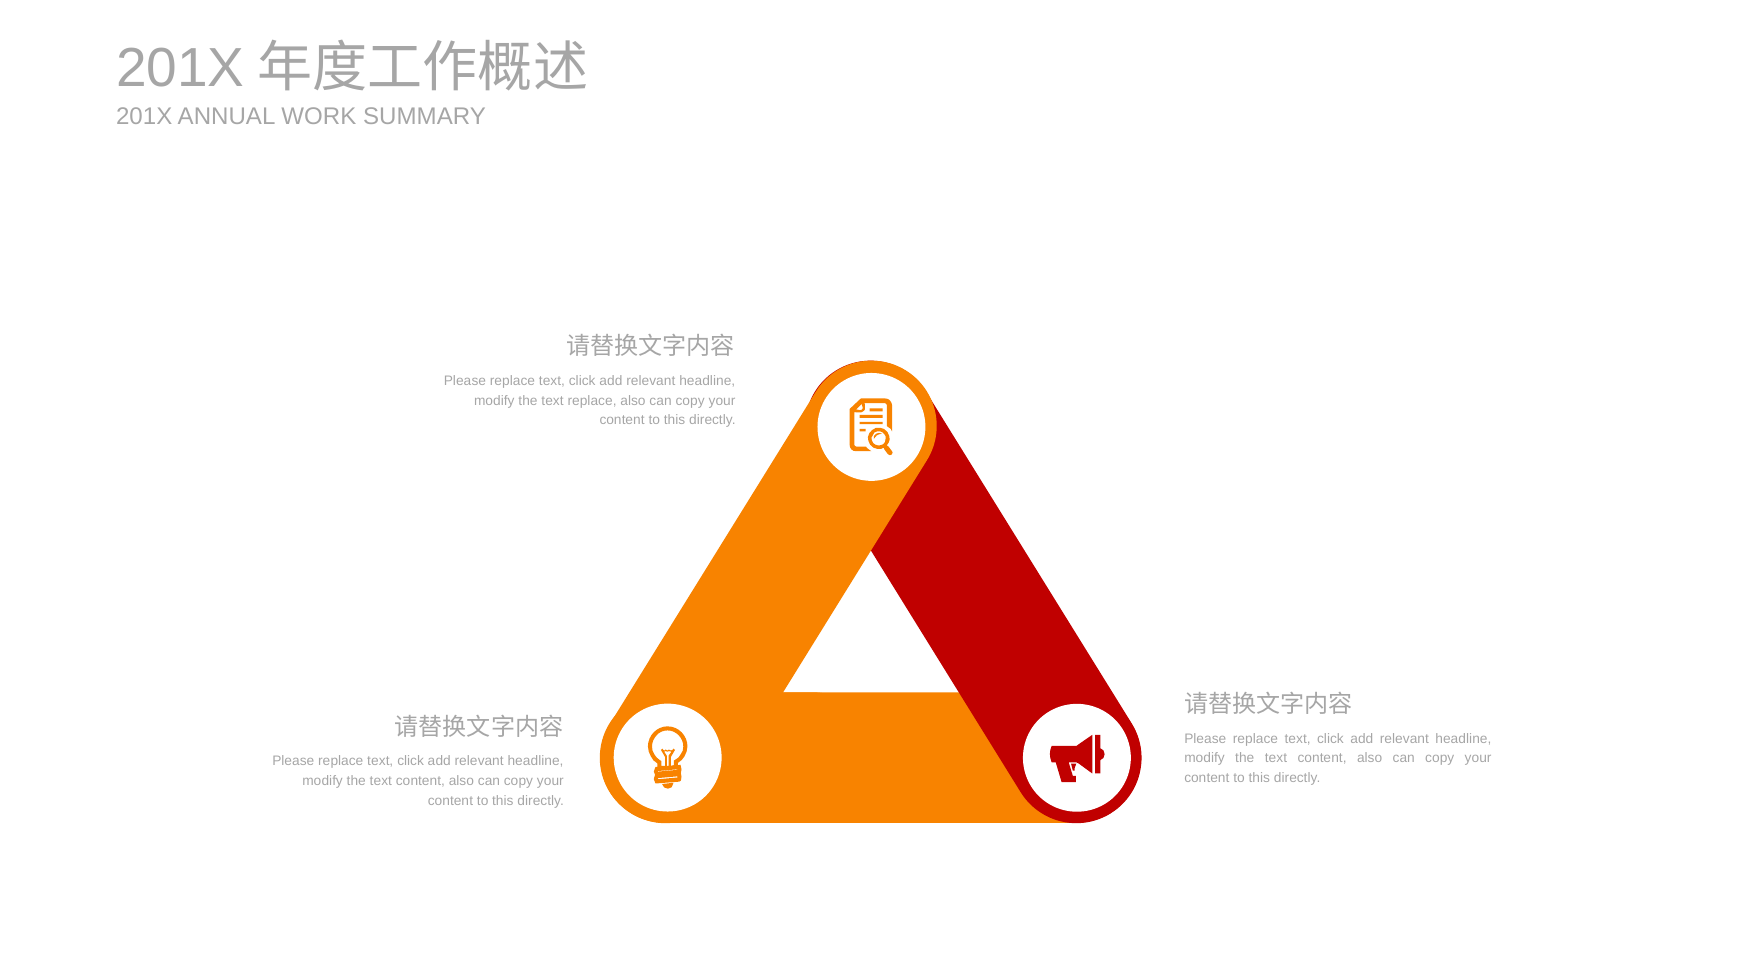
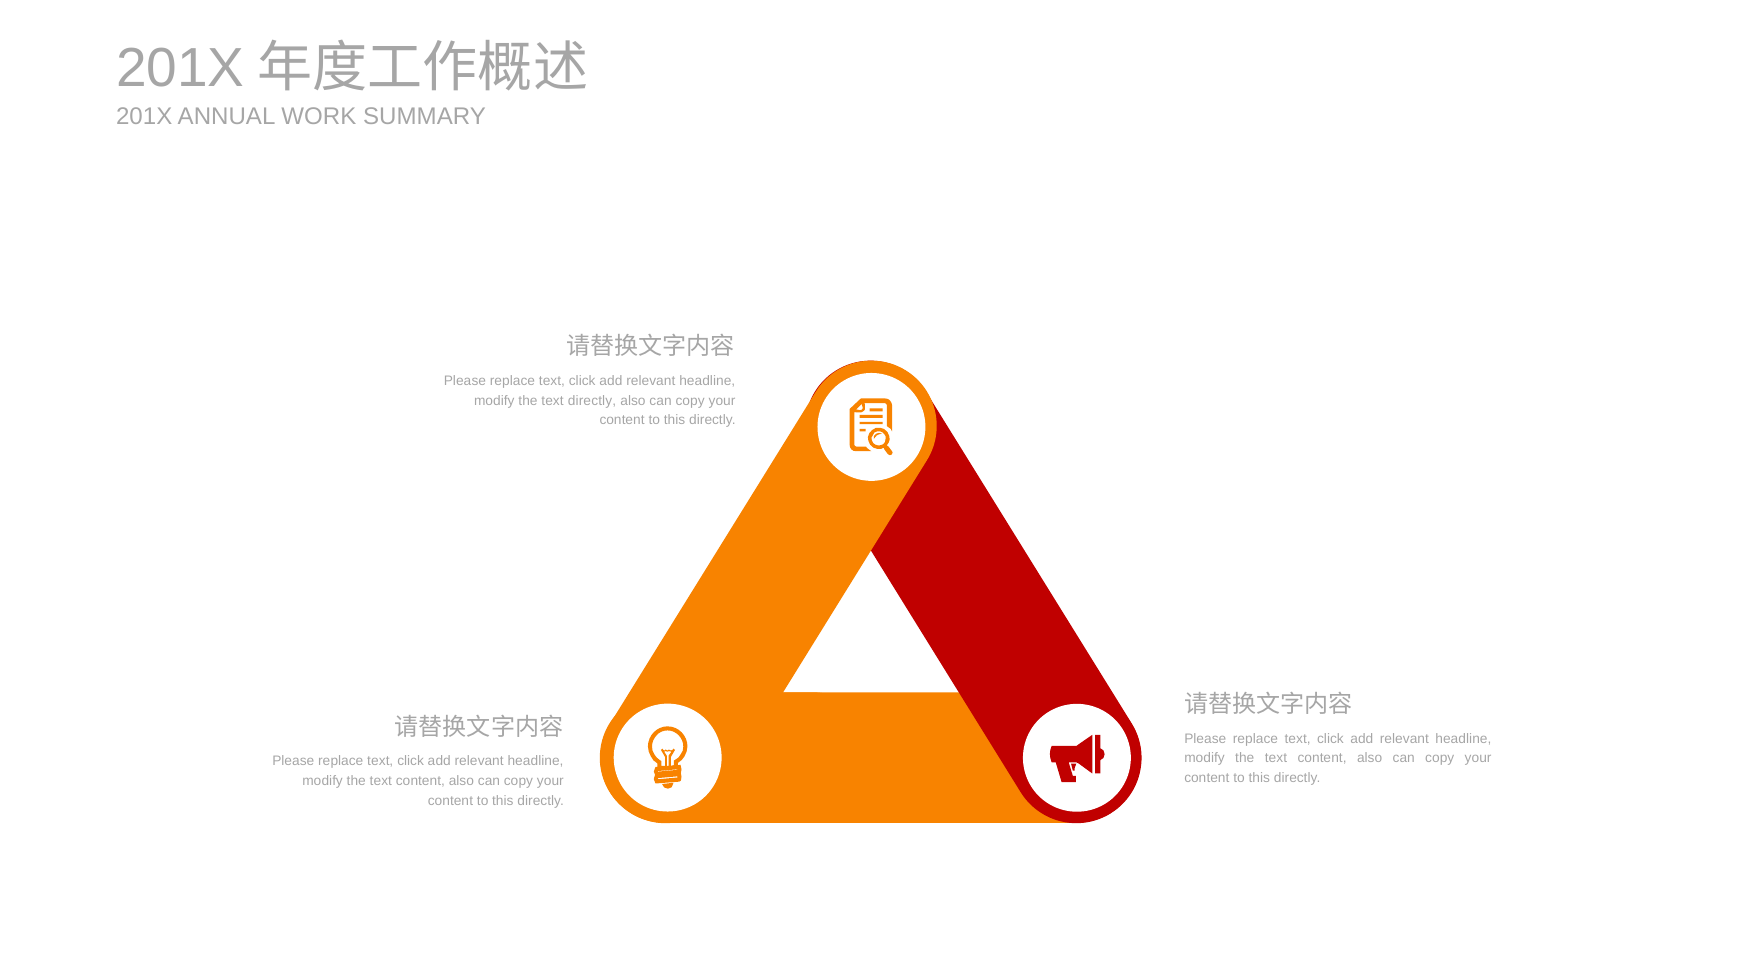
text replace: replace -> directly (592, 401)
